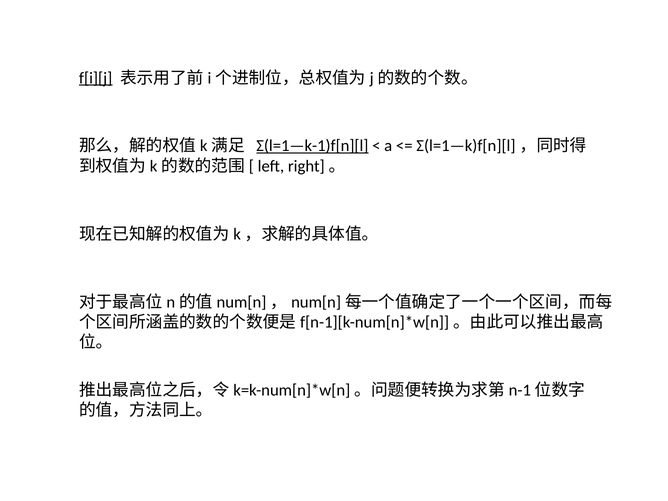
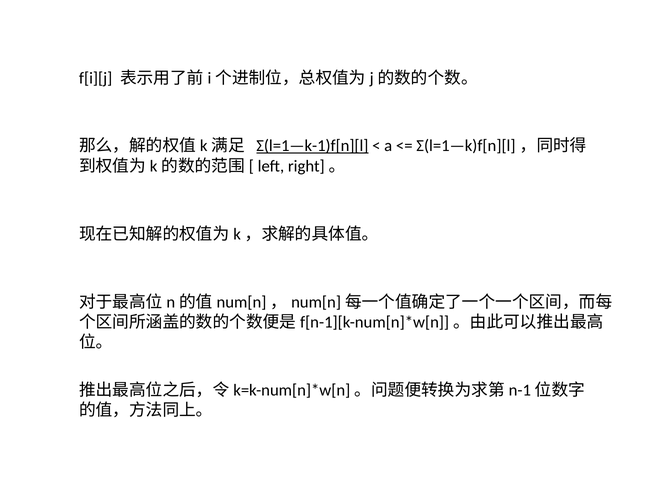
f[i][j underline: present -> none (96, 78)
